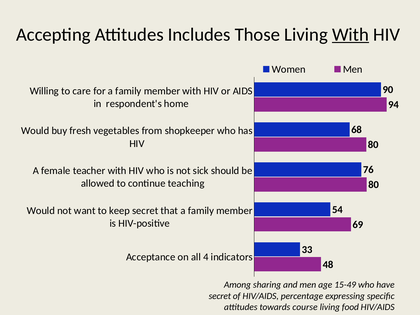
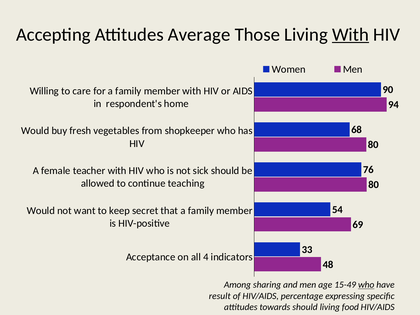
Includes: Includes -> Average (199, 35)
who underline: none -> present (366, 285)
secret: secret -> result (220, 296)
towards course: course -> should (305, 307)
